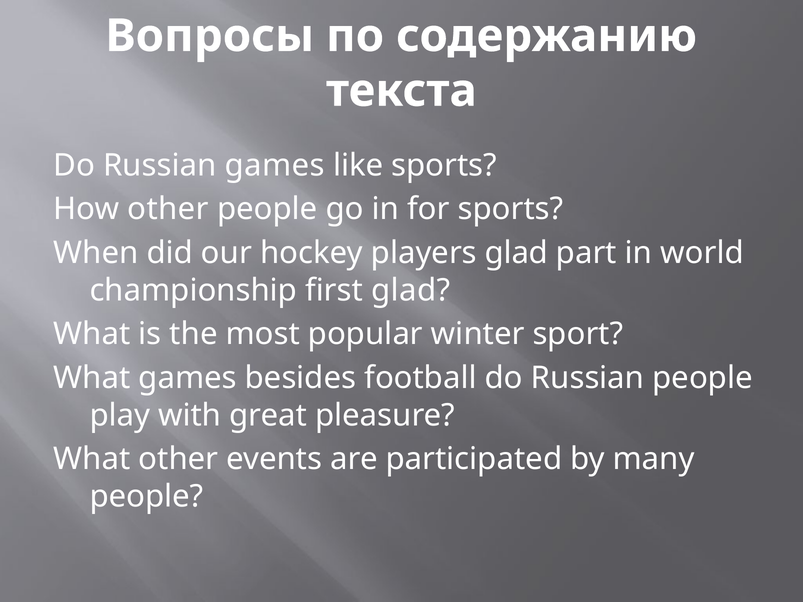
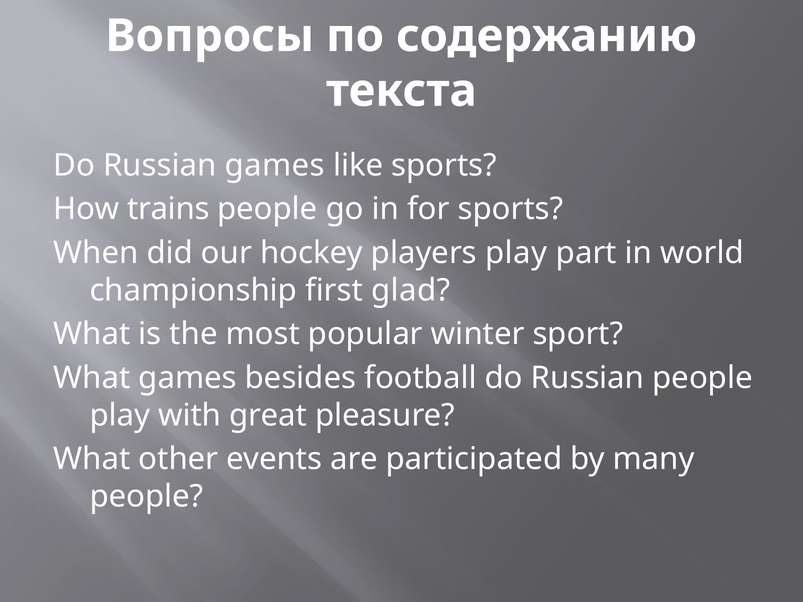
How other: other -> trains (168, 209)
players glad: glad -> play (516, 253)
